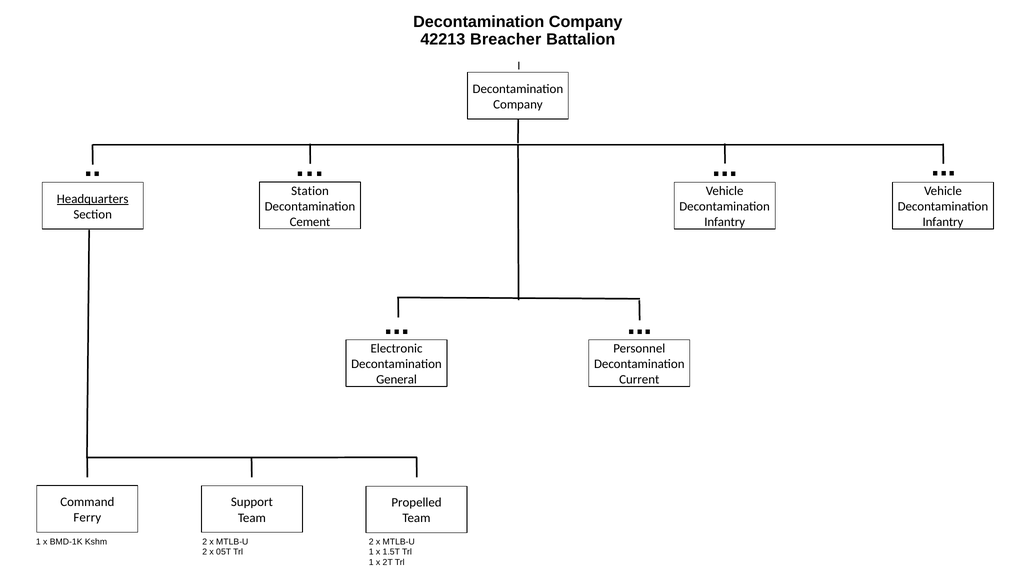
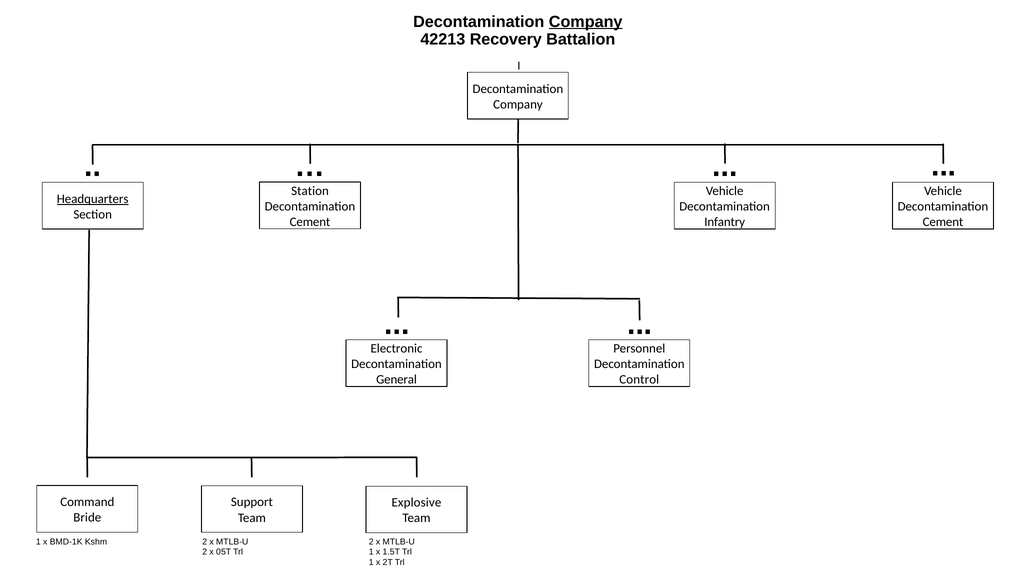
Company underline: none -> present (586, 22)
Breacher: Breacher -> Recovery (506, 39)
Infantry: Infantry -> Cement (943, 222)
Current: Current -> Control (639, 379)
Propelled: Propelled -> Explosive (416, 502)
Ferry: Ferry -> Bride (87, 517)
